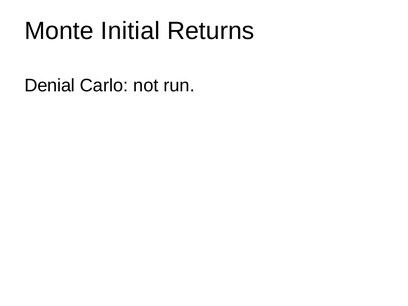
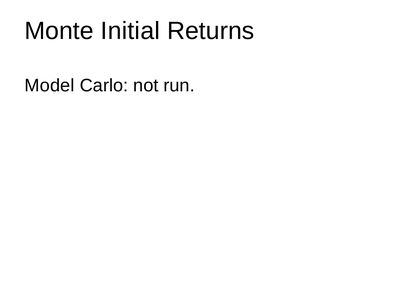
Denial: Denial -> Model (50, 86)
